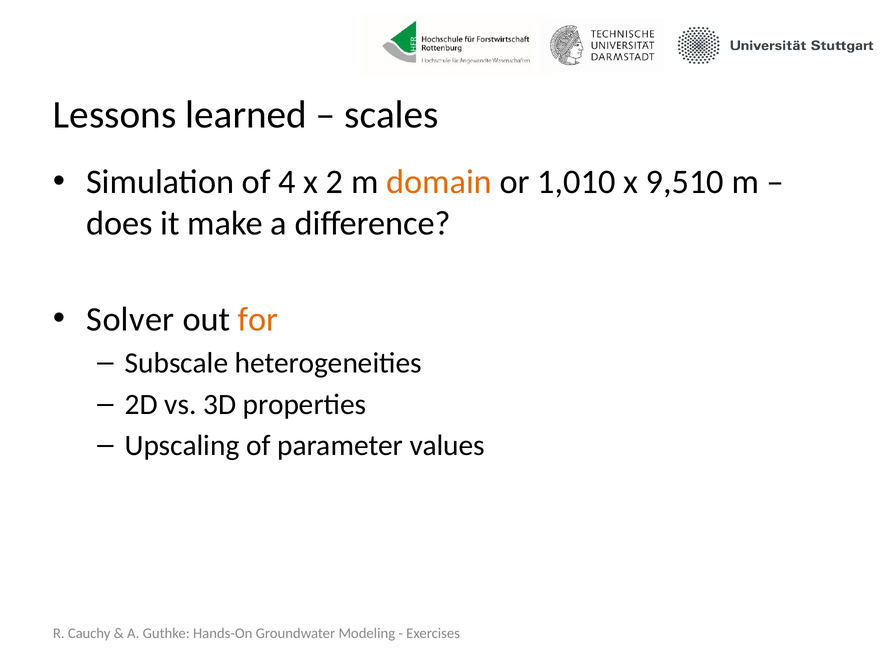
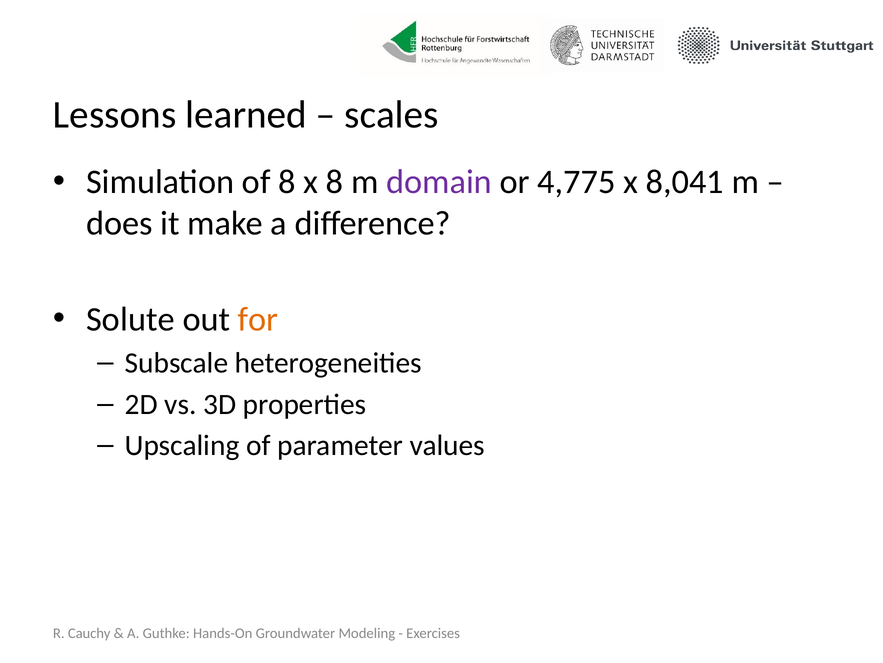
of 4: 4 -> 8 (287, 182)
x 2: 2 -> 8 (335, 182)
domain colour: orange -> purple (439, 182)
1,010: 1,010 -> 4,775 (576, 182)
9,510: 9,510 -> 8,041 (685, 182)
Solver: Solver -> Solute (131, 319)
